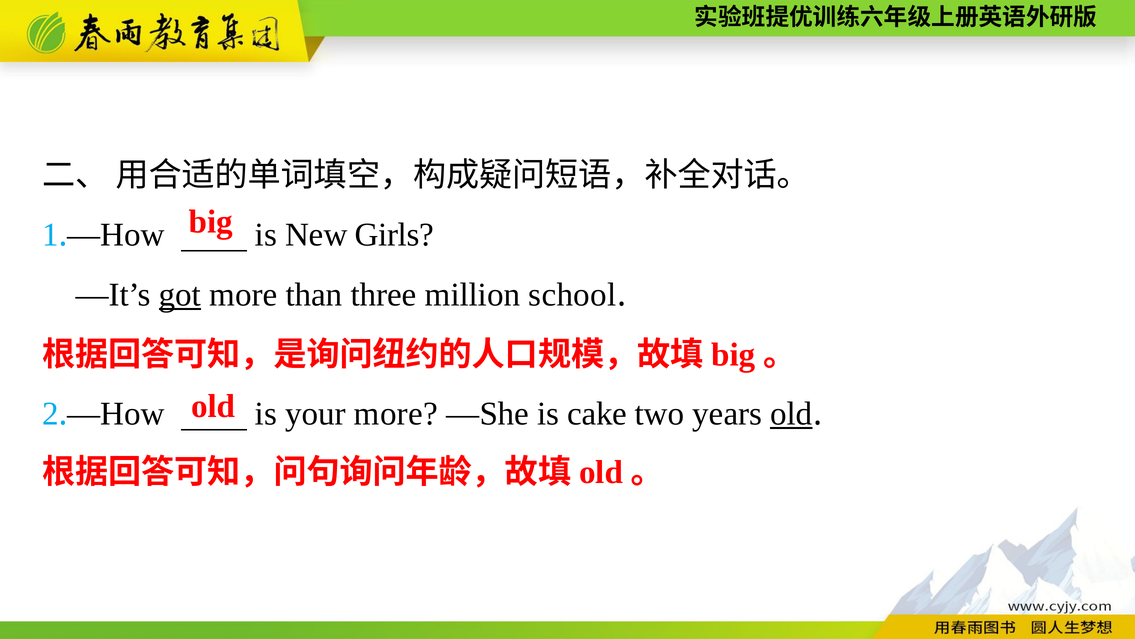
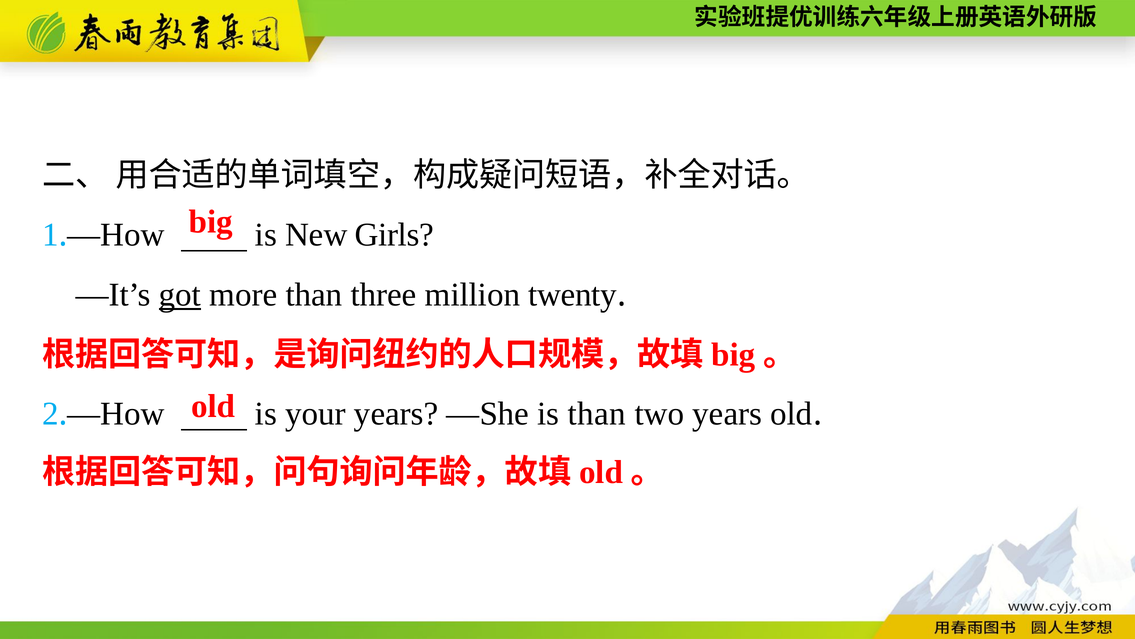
school: school -> twenty (573, 294)
your more: more -> years (396, 414)
is cake: cake -> than (597, 414)
old underline: present -> none (791, 414)
